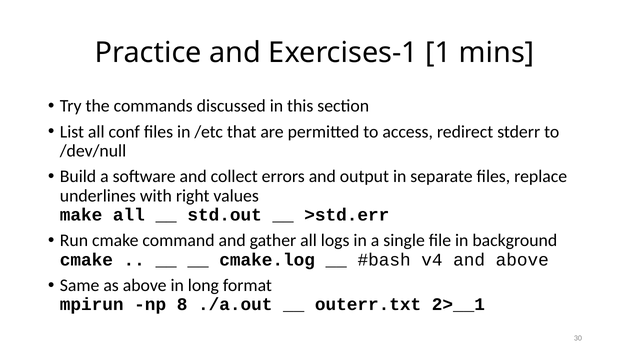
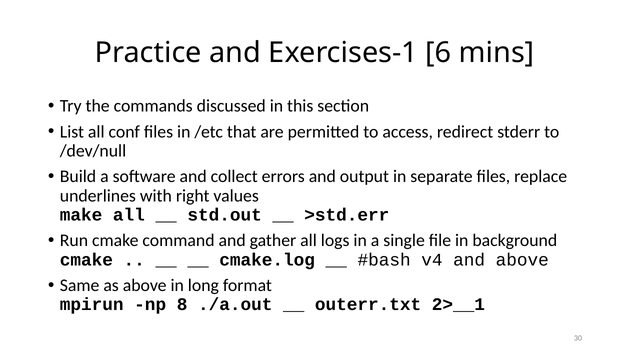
1: 1 -> 6 (438, 53)
